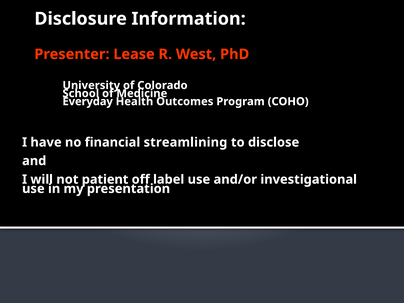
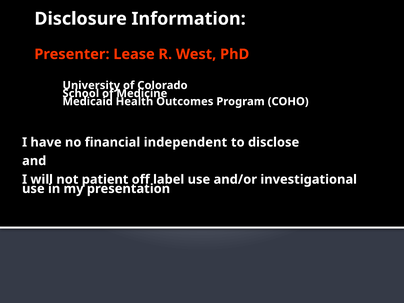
Everyday: Everyday -> Medicaid (88, 102)
streamlining: streamlining -> independent (185, 142)
